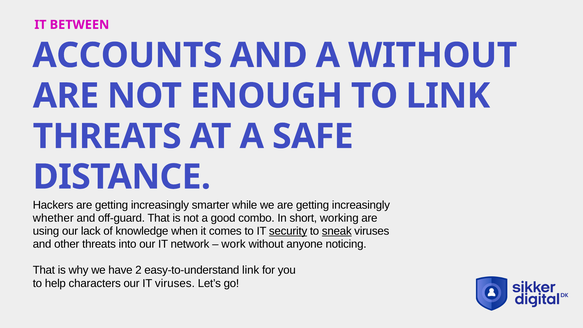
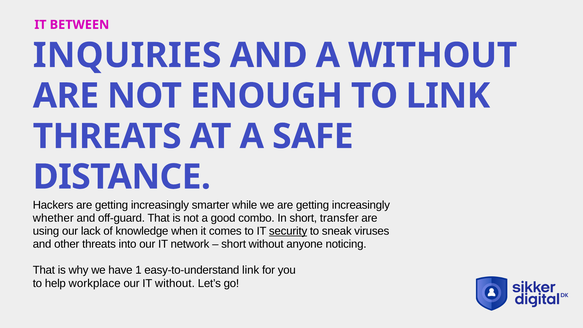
ACCOUNTS: ACCOUNTS -> INQUIRIES (127, 55)
working: working -> transfer (339, 218)
sneak underline: present -> none (337, 231)
work: work -> short (234, 244)
2: 2 -> 1 (138, 270)
characters: characters -> workplace (95, 283)
IT viruses: viruses -> without (175, 283)
